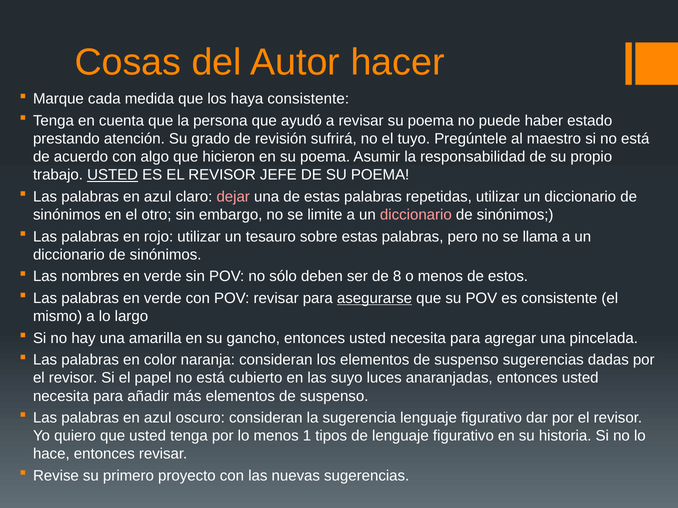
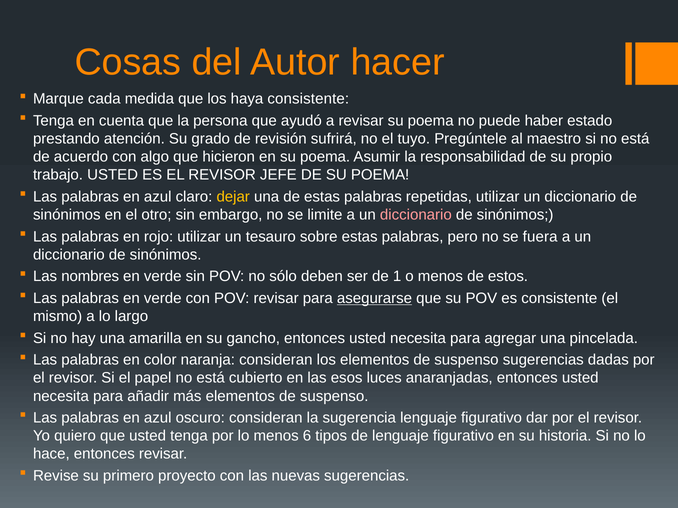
USTED underline: present -> none (113, 175)
dejar colour: pink -> yellow (233, 197)
llama: llama -> fuera (540, 237)
8: 8 -> 1 (397, 277)
suyo: suyo -> esos (347, 378)
1: 1 -> 6 (307, 436)
